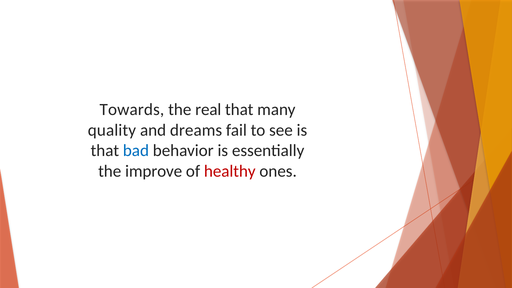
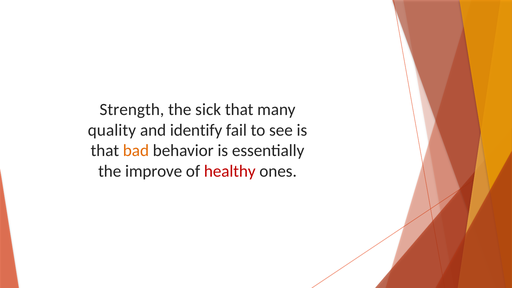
Towards: Towards -> Strength (132, 110)
real: real -> sick (208, 110)
dreams: dreams -> identify (196, 130)
bad colour: blue -> orange (136, 151)
